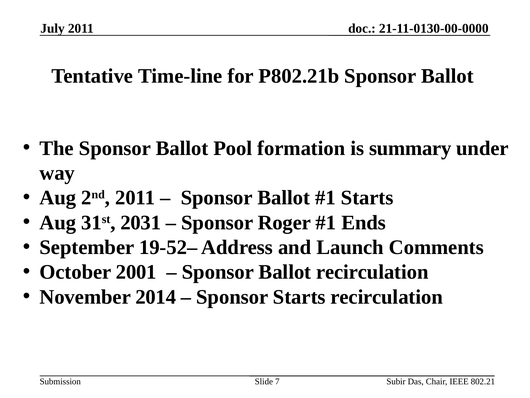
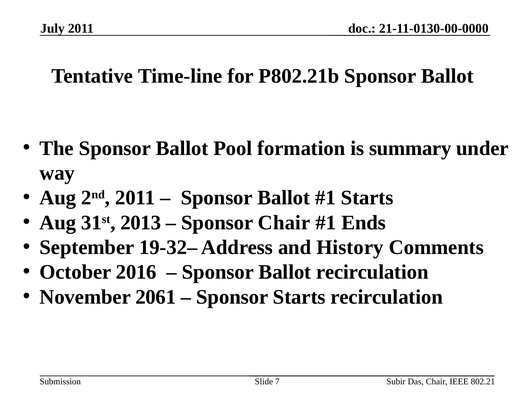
2031: 2031 -> 2013 (141, 222)
Sponsor Roger: Roger -> Chair (284, 222)
19-52–: 19-52– -> 19-32– (168, 247)
Launch: Launch -> History (350, 247)
2001: 2001 -> 2016 (136, 272)
2014: 2014 -> 2061 (156, 297)
